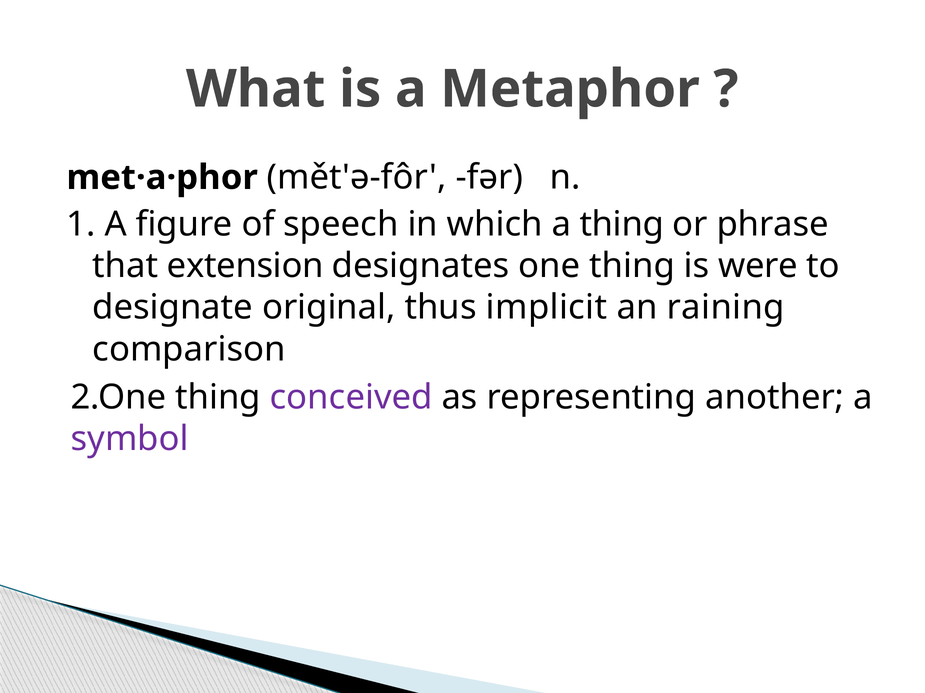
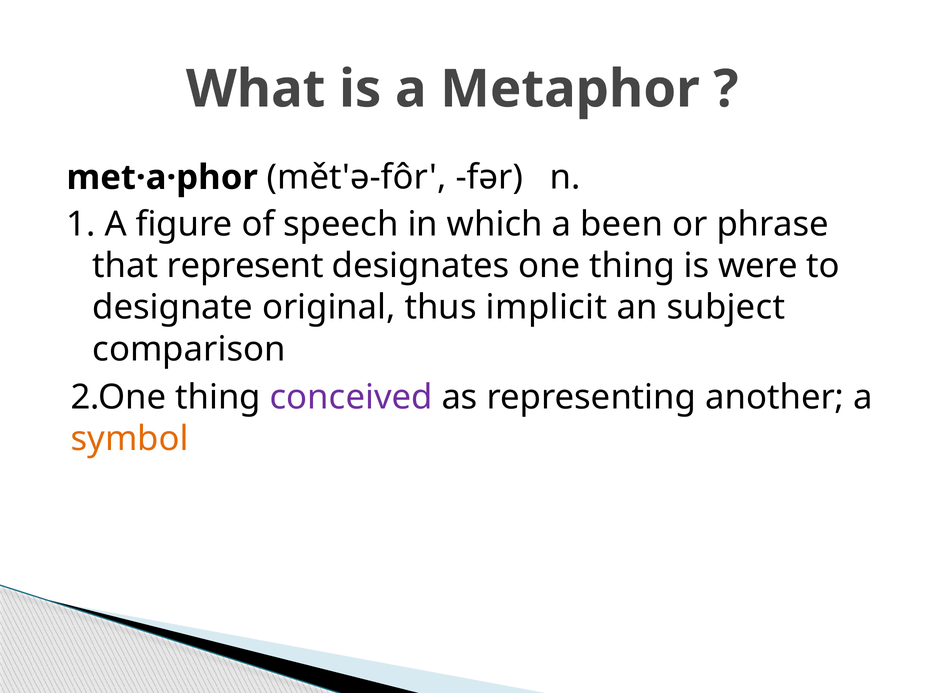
a thing: thing -> been (622, 224)
extension: extension -> represent (245, 266)
raining: raining -> subject (726, 308)
symbol colour: purple -> orange (130, 439)
